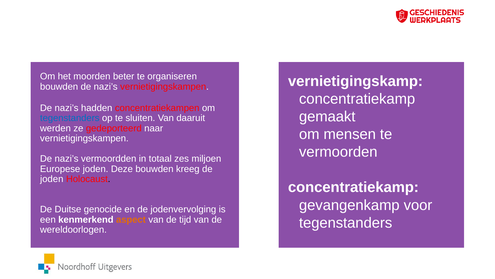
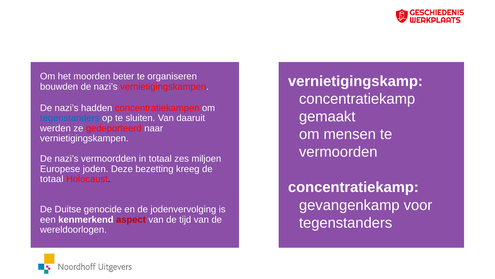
Deze bouwden: bouwden -> bezetting (154, 169)
joden: joden -> totaal (52, 179)
aspect colour: orange -> red (131, 219)
